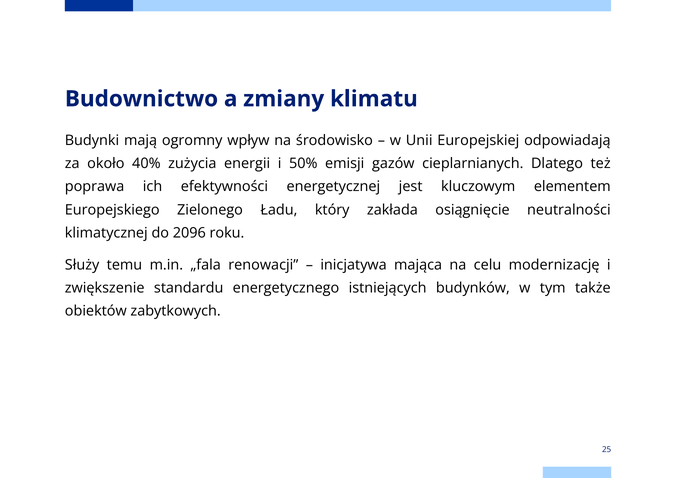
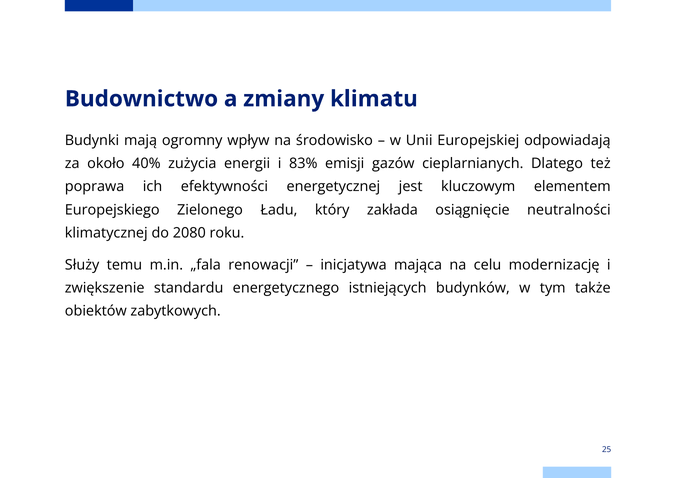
50%: 50% -> 83% (303, 164)
2096: 2096 -> 2080 (189, 233)
